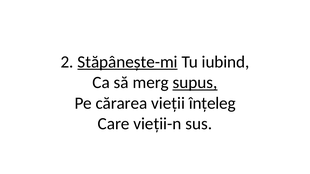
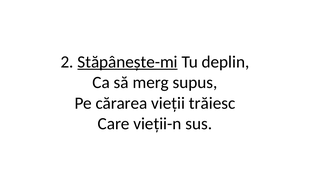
iubind: iubind -> deplin (226, 62)
supus underline: present -> none (195, 83)
înțeleg: înțeleg -> trăiesc (212, 103)
